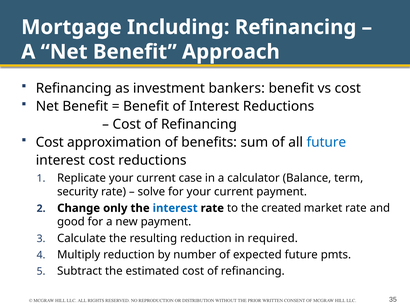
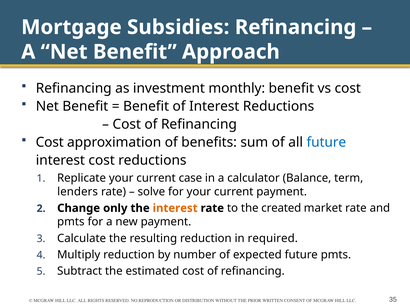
Including: Including -> Subsidies (178, 27)
bankers: bankers -> monthly (237, 88)
security: security -> lenders (78, 191)
interest colour: blue -> orange (175, 208)
good: good -> pmts (71, 221)
